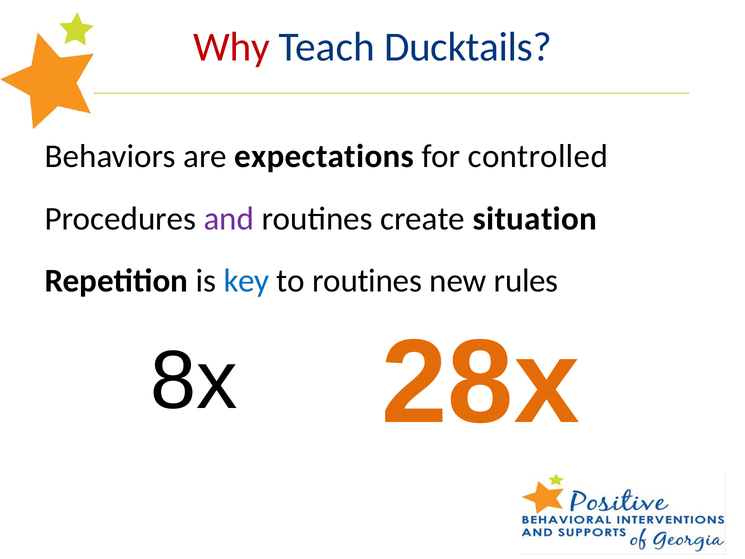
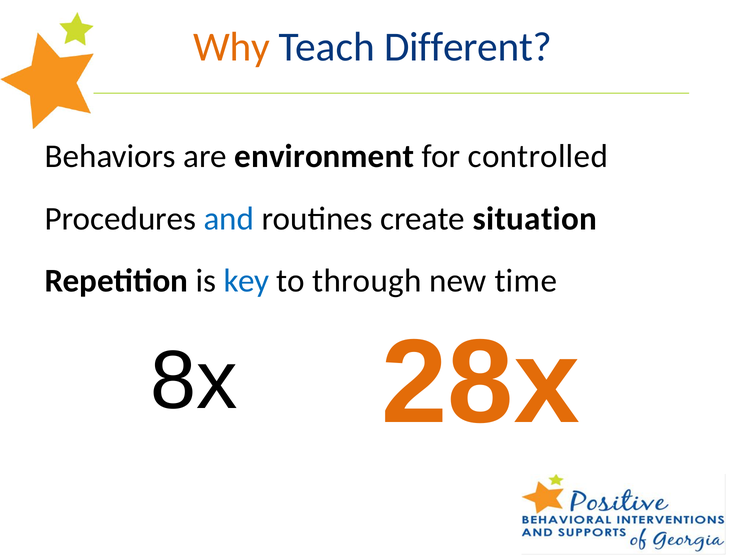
Why colour: red -> orange (232, 47)
Ducktails: Ducktails -> Different (468, 47)
expectations: expectations -> environment (324, 156)
and colour: purple -> blue (229, 219)
to routines: routines -> through (367, 281)
rules: rules -> time (526, 281)
